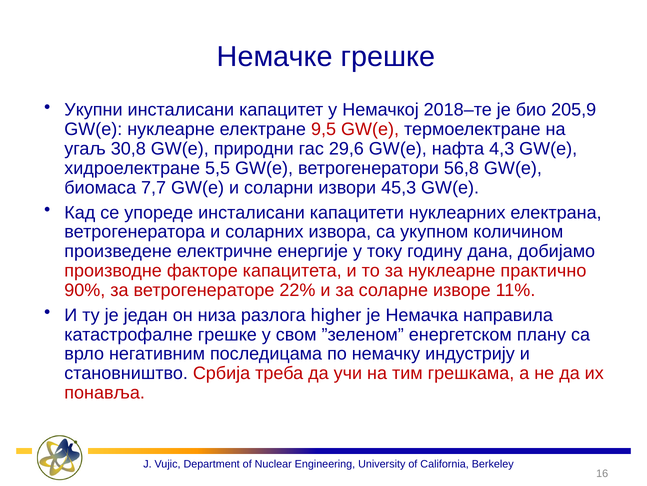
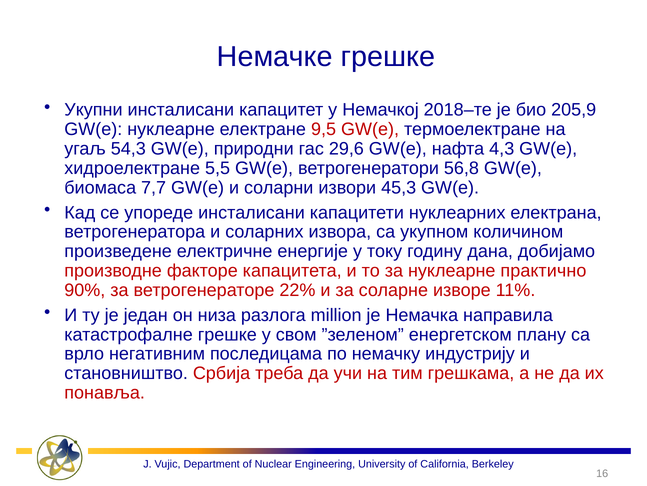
30,8: 30,8 -> 54,3 (128, 149)
higher: higher -> million (336, 315)
